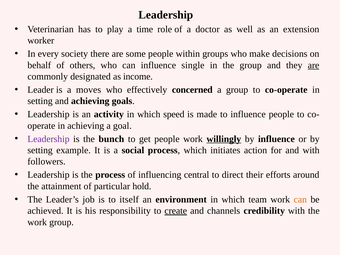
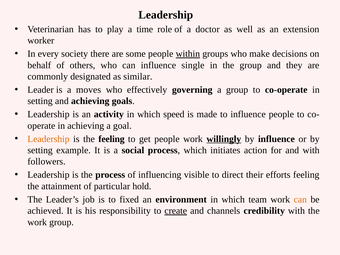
within underline: none -> present (188, 54)
are underline: present -> none (314, 65)
income: income -> similar (138, 76)
concerned: concerned -> governing (192, 90)
Leadership colour: purple -> orange (48, 139)
the bunch: bunch -> feeling (111, 139)
central: central -> visible (197, 175)
efforts around: around -> feeling (306, 175)
itself: itself -> fixed (129, 199)
